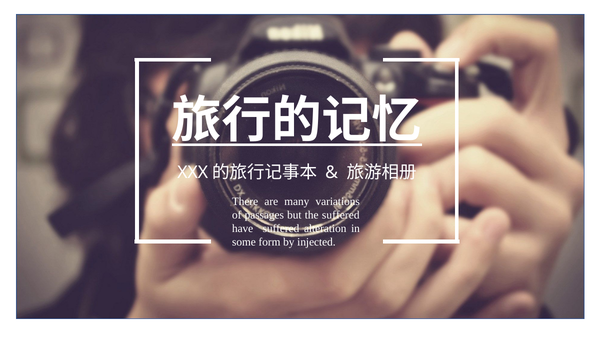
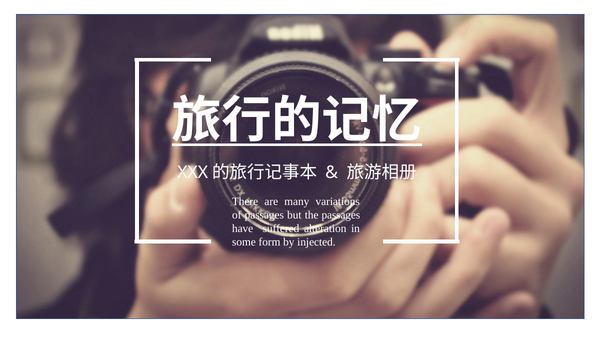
the suffered: suffered -> passages (341, 215)
